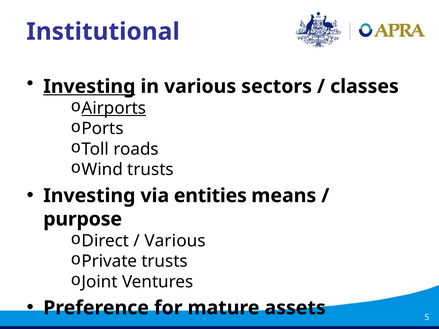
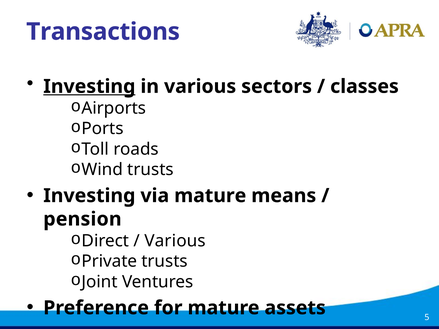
Institutional: Institutional -> Transactions (103, 32)
Airports underline: present -> none (114, 108)
via entities: entities -> mature (210, 196)
purpose: purpose -> pension (82, 219)
